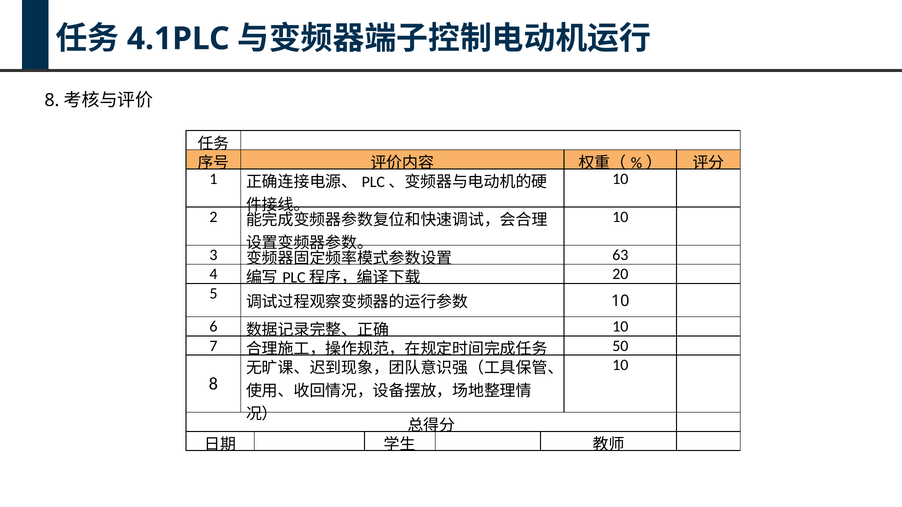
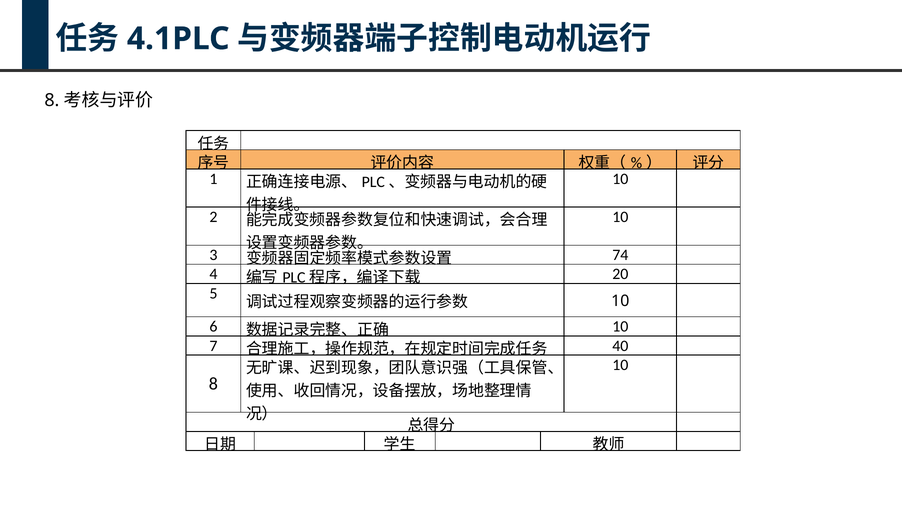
63: 63 -> 74 (620, 255)
50: 50 -> 40 (620, 346)
